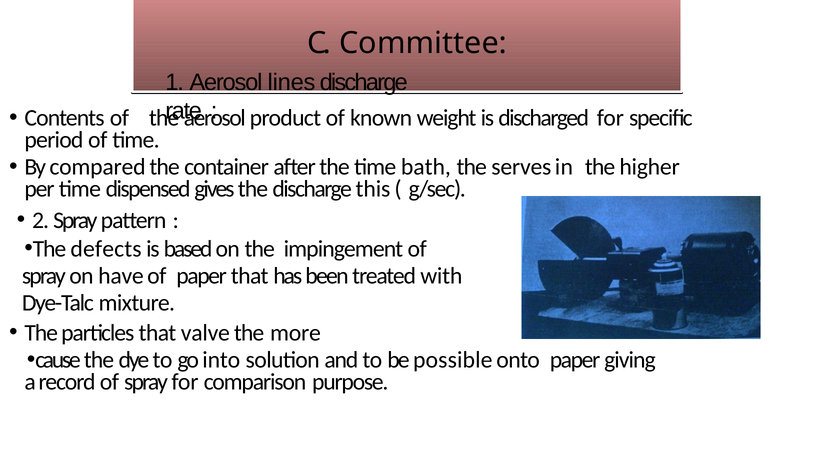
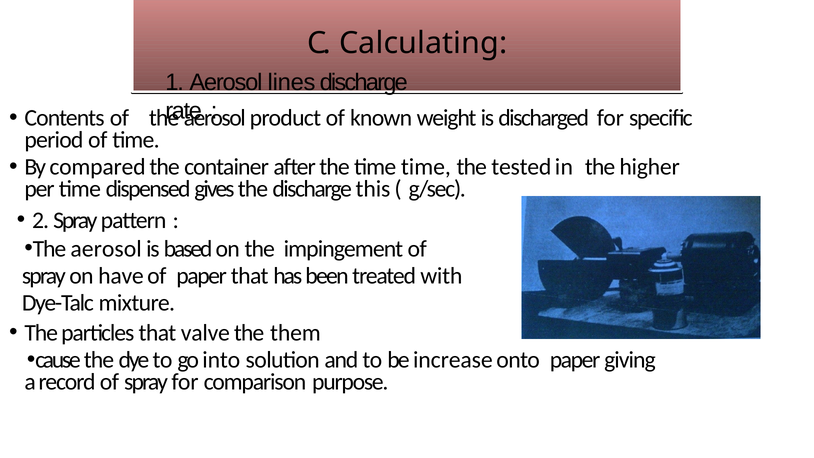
Committee: Committee -> Calculating (423, 43)
time bath: bath -> time (426, 167)
serves: serves -> tested (521, 167)
defects: defects -> aerosol (106, 249)
more: more -> them (295, 333)
possible: possible -> increase (453, 360)
